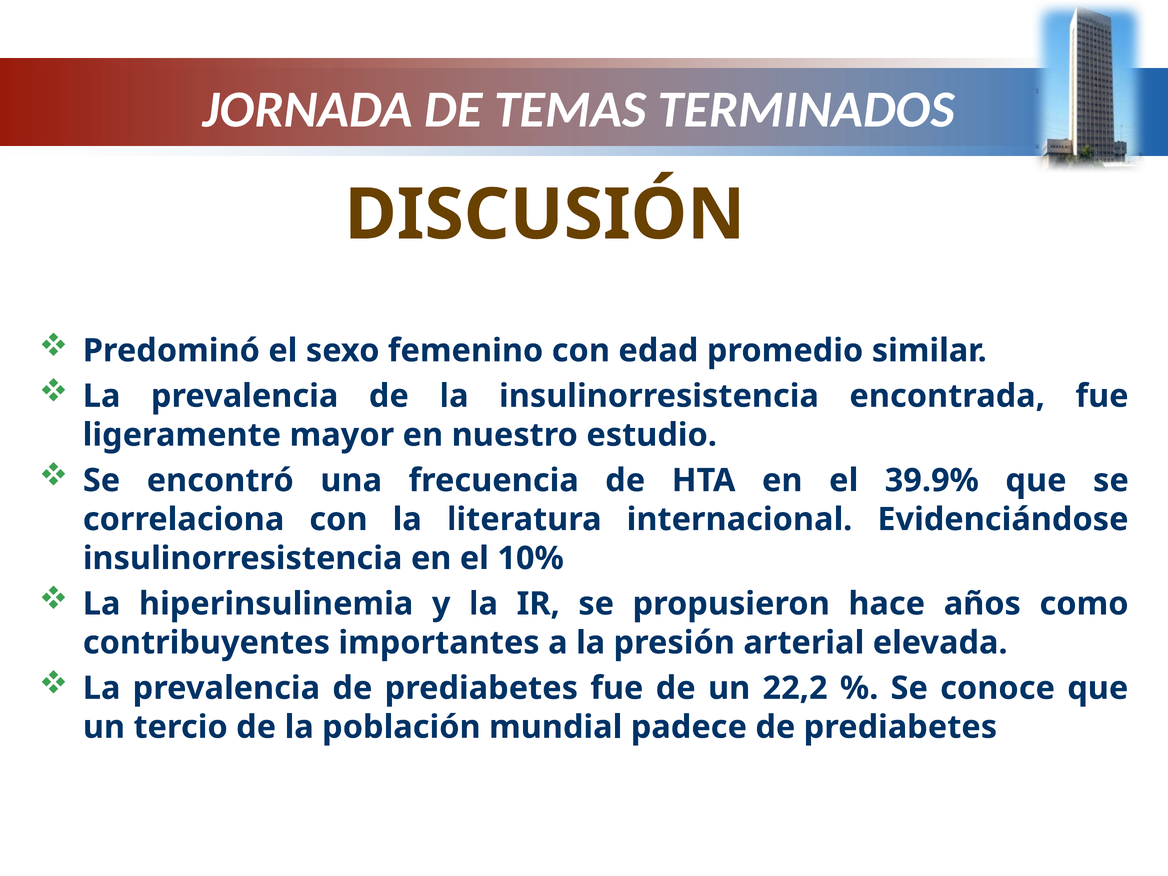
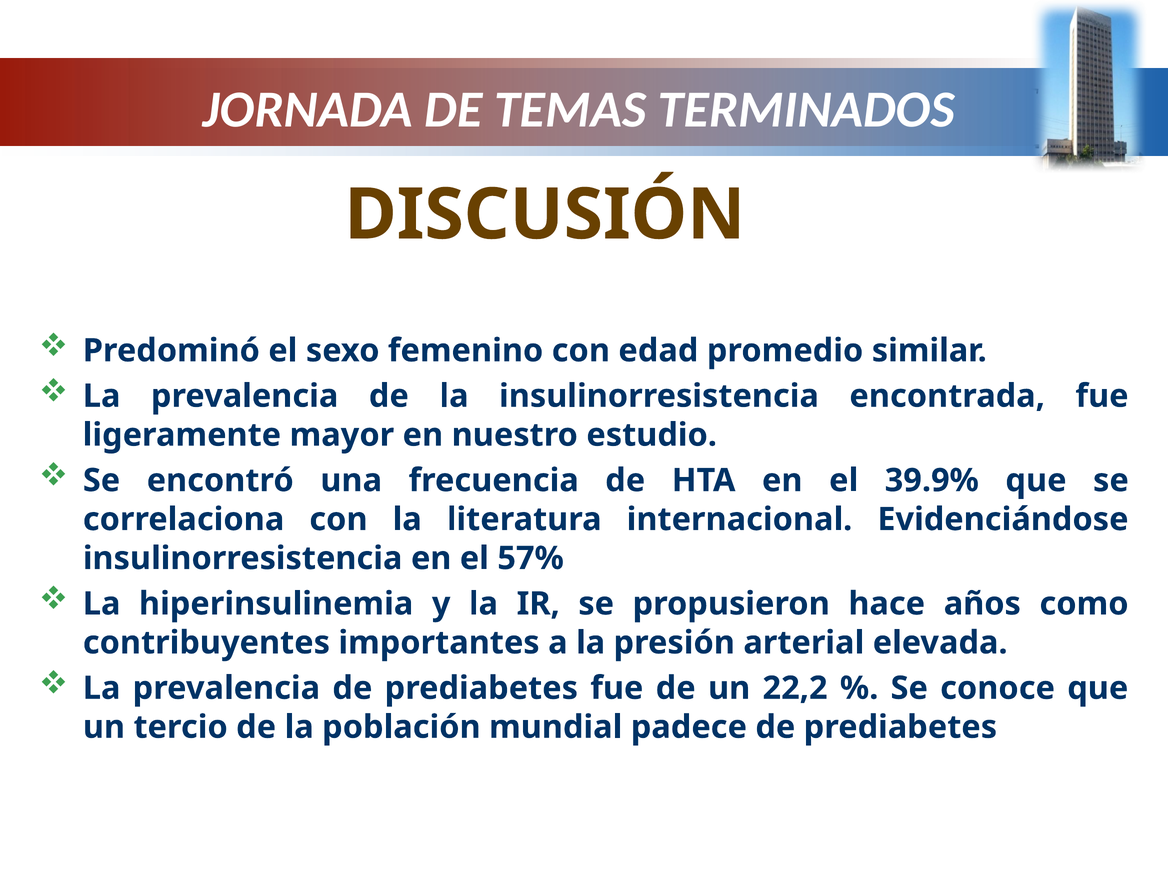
10%: 10% -> 57% (531, 558)
